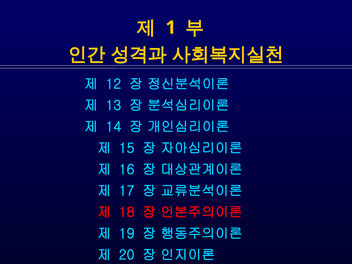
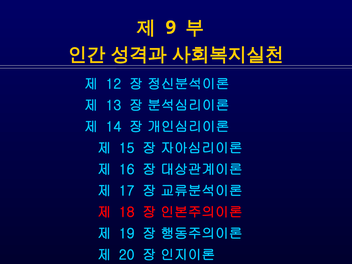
1: 1 -> 9 (171, 28)
